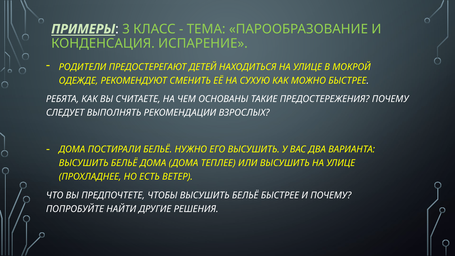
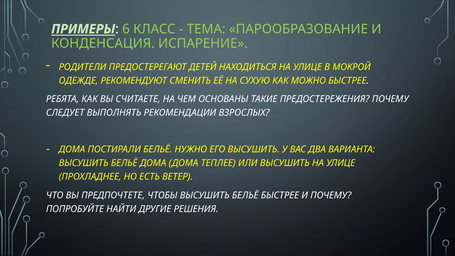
3: 3 -> 6 (126, 29)
